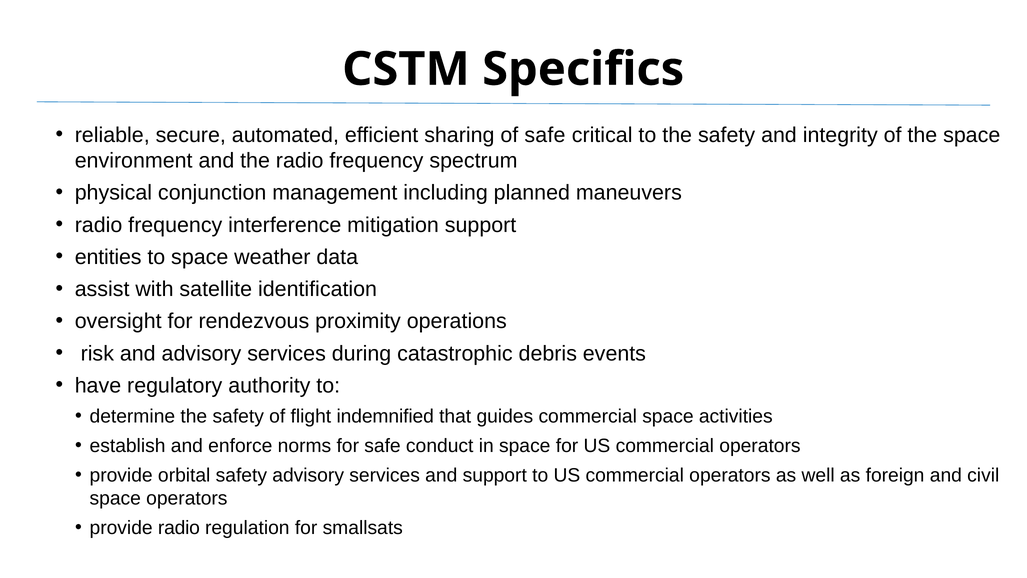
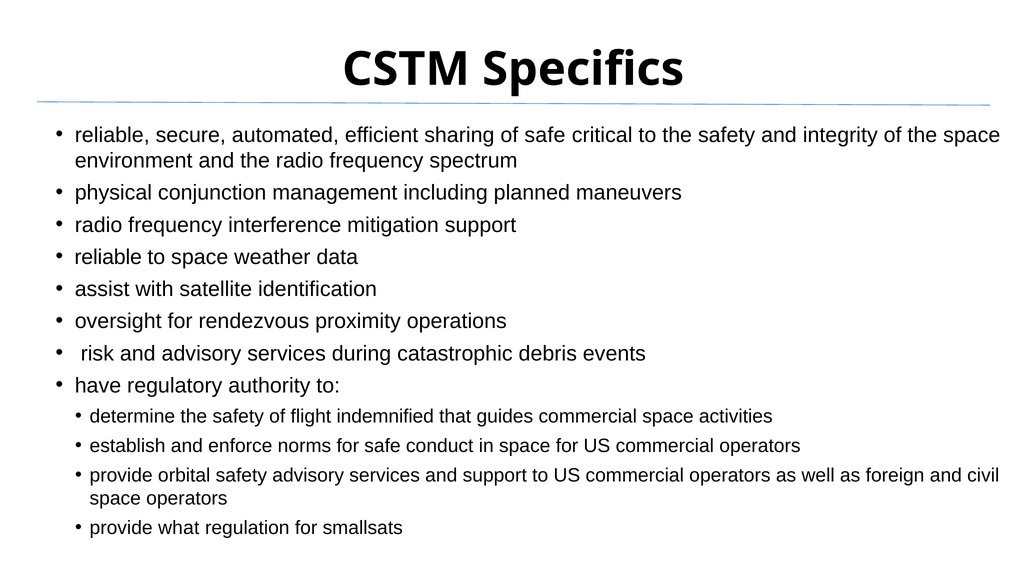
entities: entities -> reliable (108, 257)
provide radio: radio -> what (179, 528)
